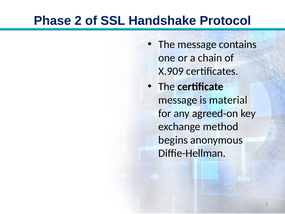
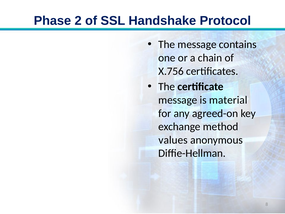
X.909: X.909 -> X.756 (171, 71)
begins: begins -> values (173, 140)
